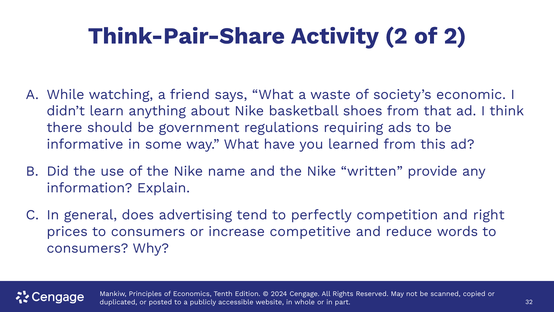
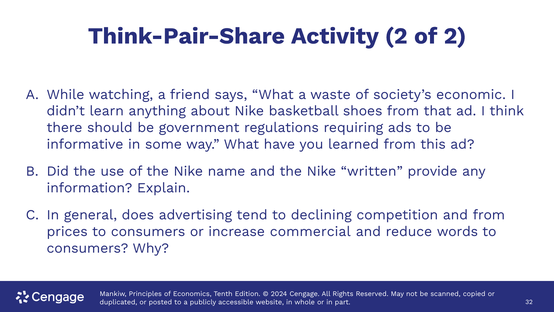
perfectly: perfectly -> declining (321, 215)
and right: right -> from (489, 215)
competitive: competitive -> commercial (310, 231)
